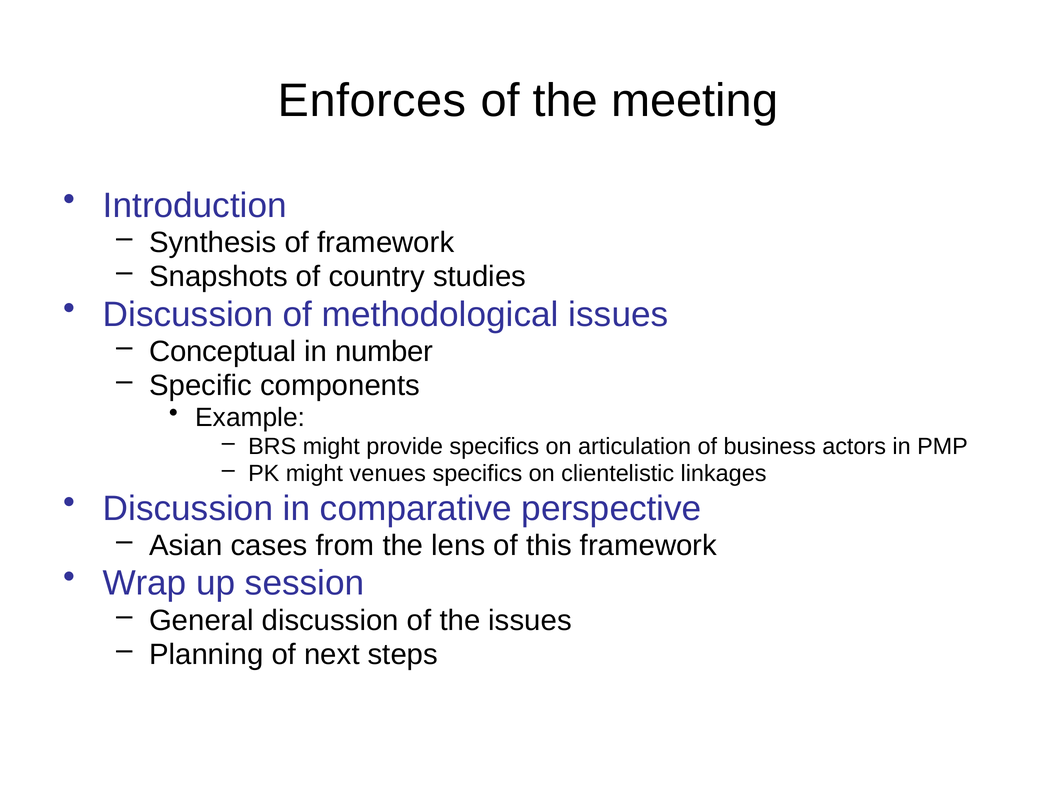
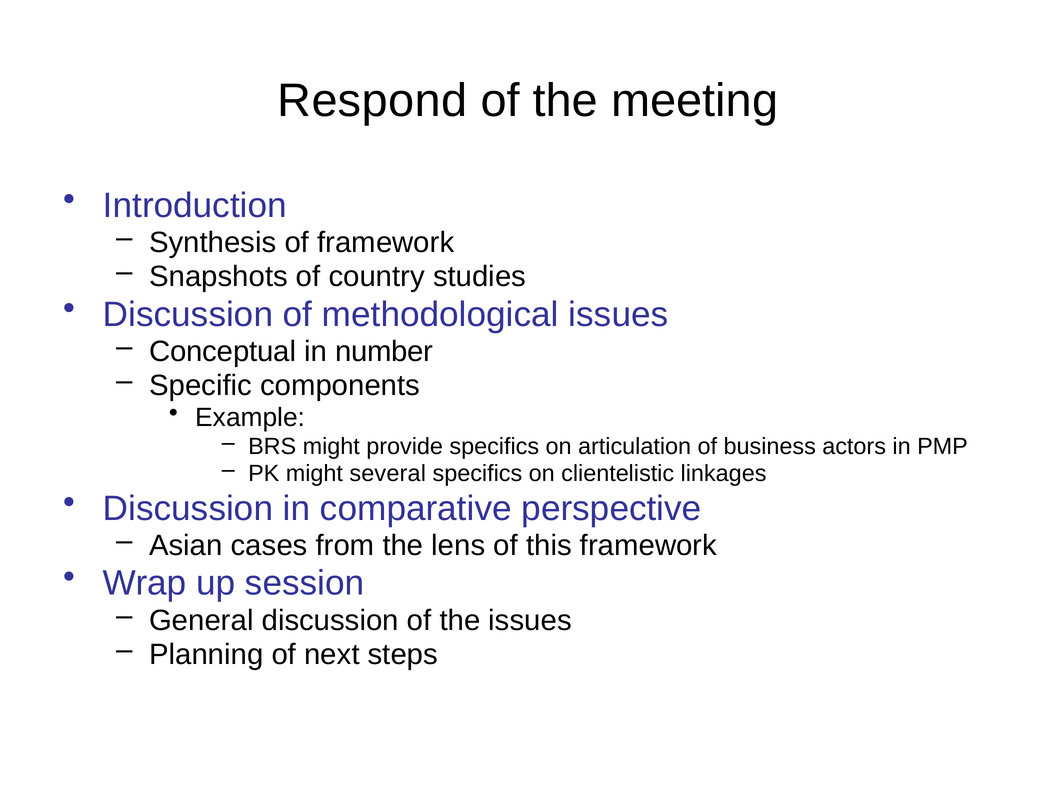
Enforces: Enforces -> Respond (372, 101)
venues: venues -> several (388, 474)
